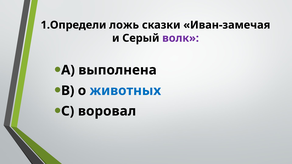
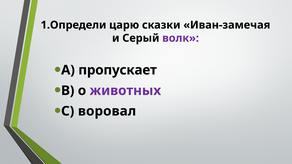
ложь: ложь -> царю (124, 25)
выполнена: выполнена -> пропускает (118, 70)
животных colour: blue -> purple (125, 91)
